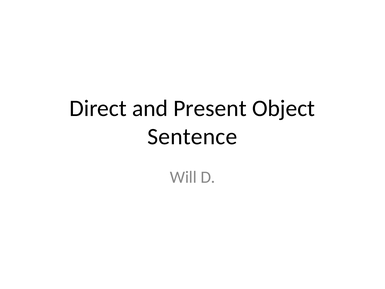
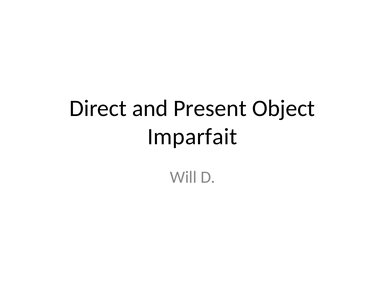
Sentence: Sentence -> Imparfait (192, 136)
